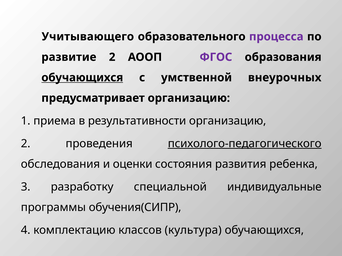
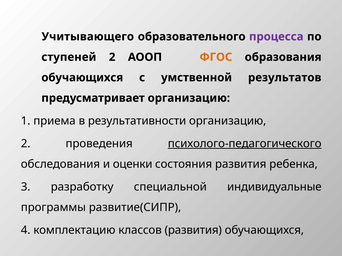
развитие: развитие -> ступеней (69, 57)
ФГОС colour: purple -> orange (216, 57)
обучающихся underline: present -> none (82, 78)
внеурочных: внеурочных -> результатов (285, 78)
обучения(СИПР: обучения(СИПР -> развитие(СИПР (135, 208)
классов культура: культура -> развития (193, 230)
